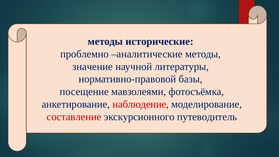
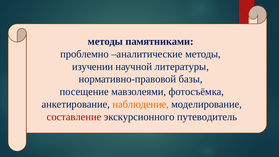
исторические: исторические -> памятниками (160, 41)
значение: значение -> изучении (93, 67)
наблюдение colour: red -> orange (141, 104)
